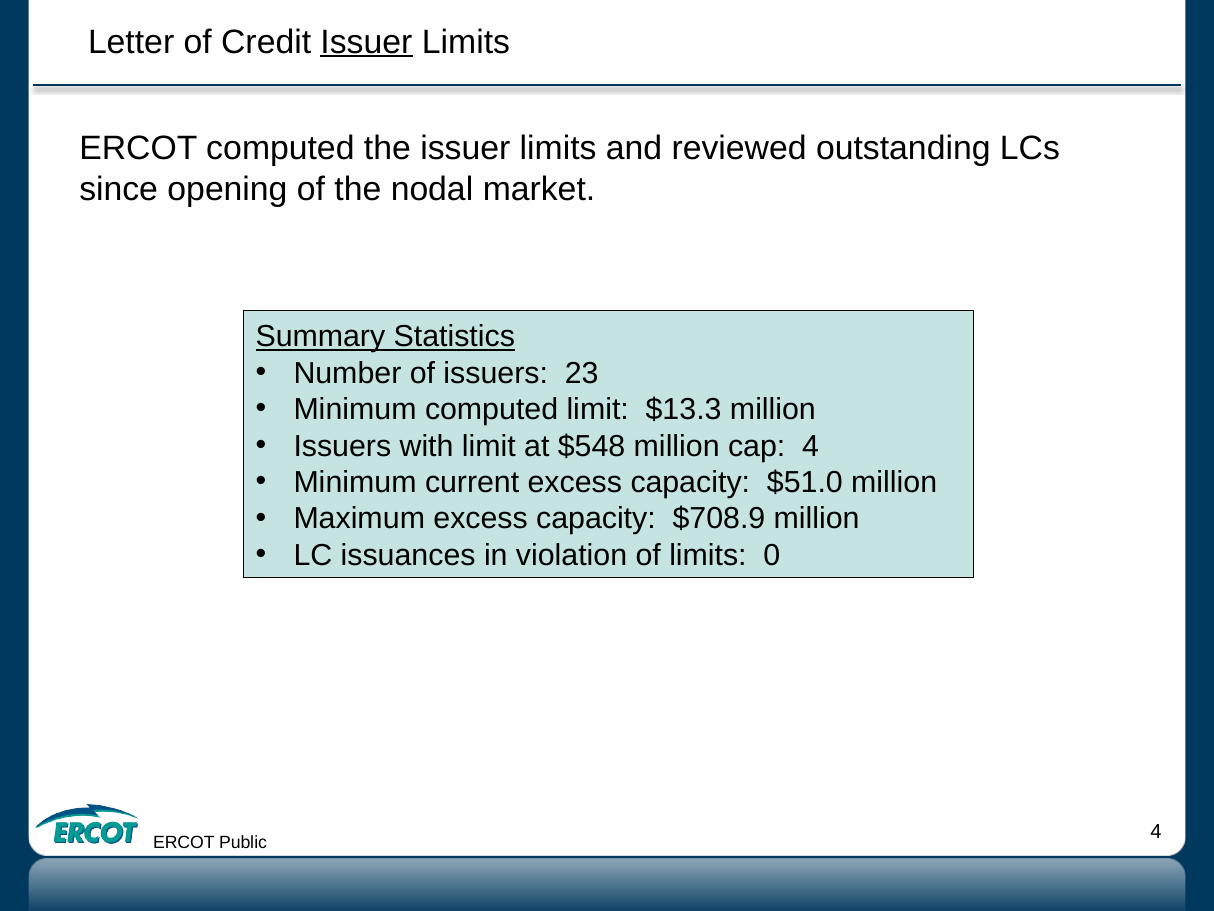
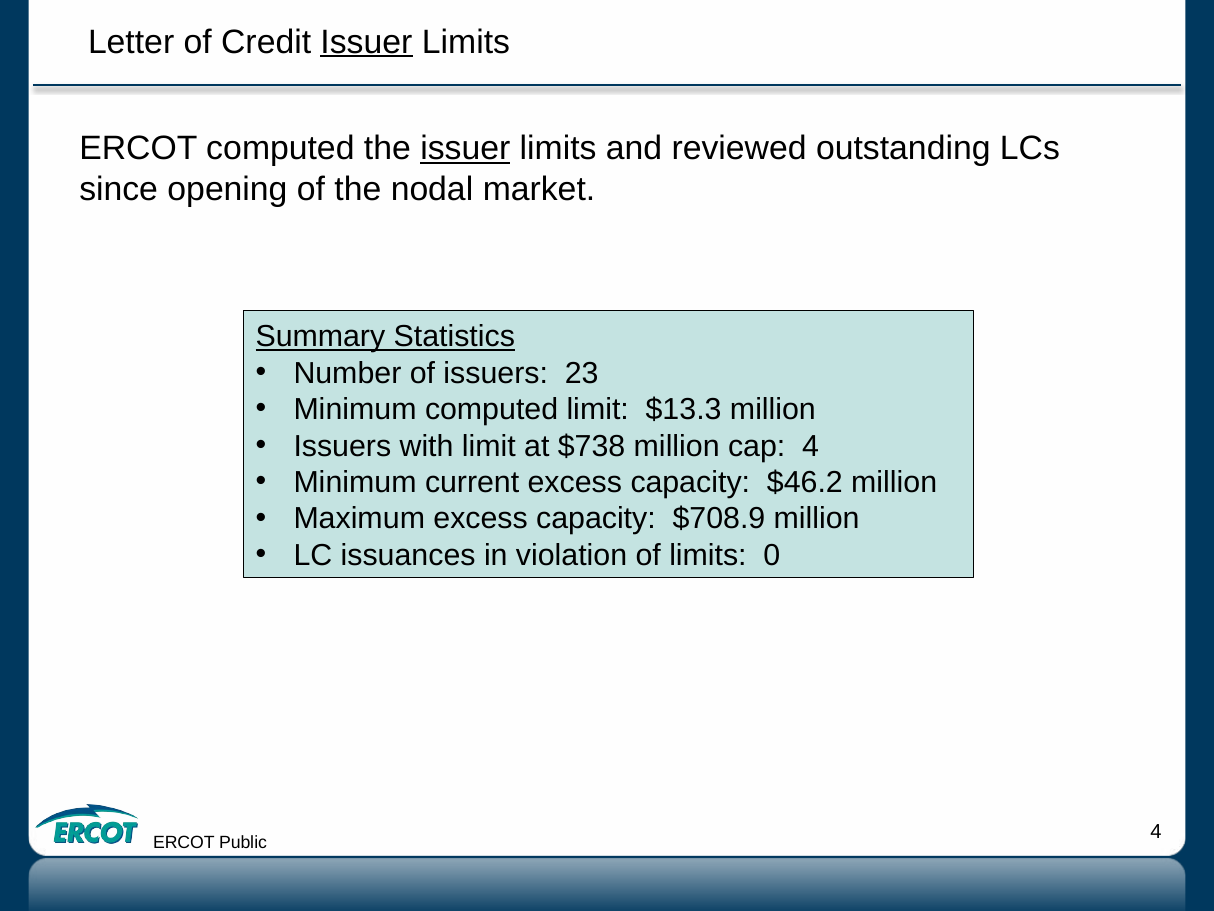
issuer underline: none -> present (465, 148)
$548: $548 -> $738 (592, 446)
$51.0: $51.0 -> $46.2 (805, 482)
